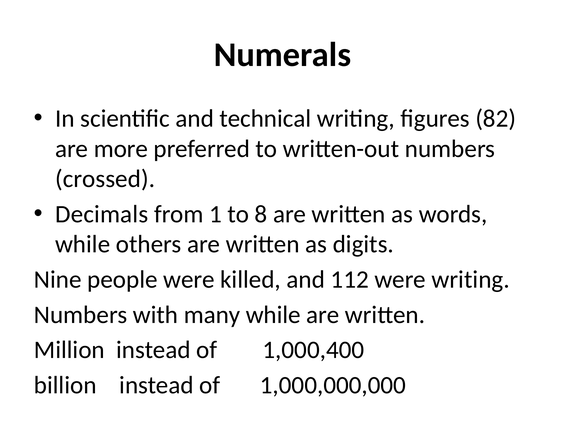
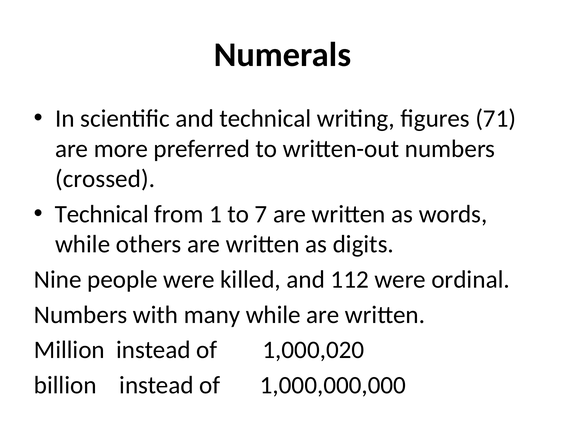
82: 82 -> 71 (496, 119)
Decimals: Decimals -> Technical (102, 214)
8: 8 -> 7 (261, 214)
were writing: writing -> ordinal (471, 279)
1,000,400: 1,000,400 -> 1,000,020 (313, 350)
